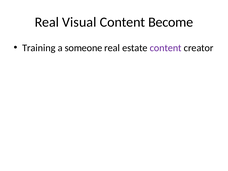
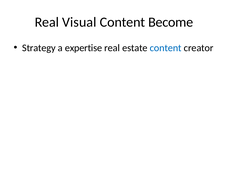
Training: Training -> Strategy (39, 48)
someone: someone -> expertise (84, 48)
content colour: purple -> blue (166, 48)
